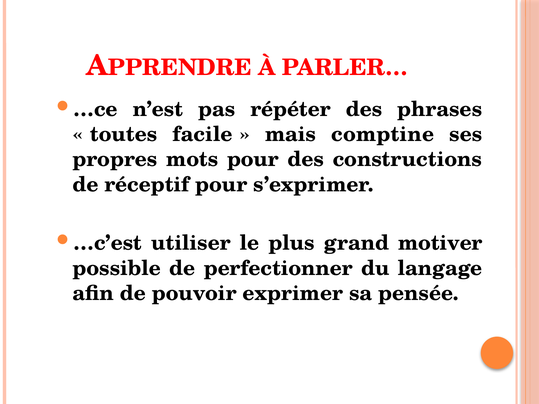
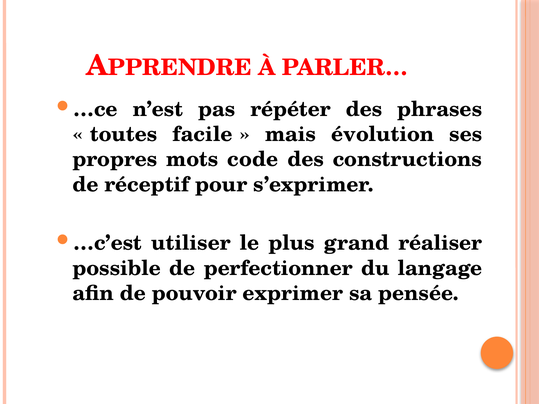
comptine: comptine -> évolution (383, 134)
mots pour: pour -> code (253, 160)
motiver: motiver -> réaliser (440, 243)
